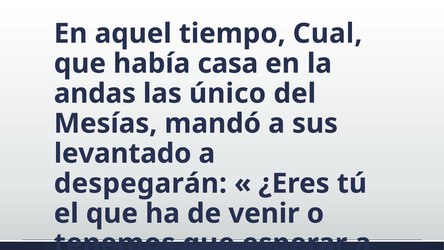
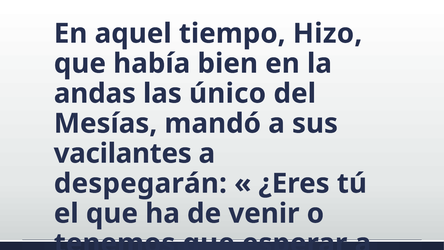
Cual: Cual -> Hizo (328, 34)
casa: casa -> bien (228, 63)
levantado: levantado -> vacilantes (123, 153)
